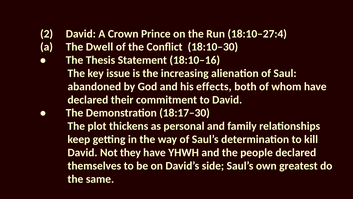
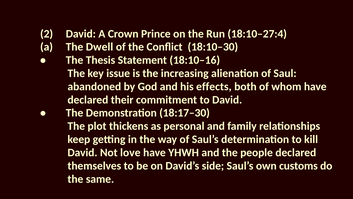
they: they -> love (130, 152)
greatest: greatest -> customs (298, 165)
